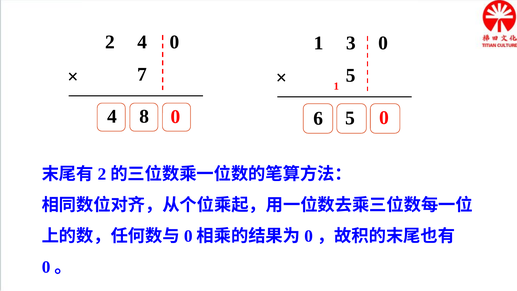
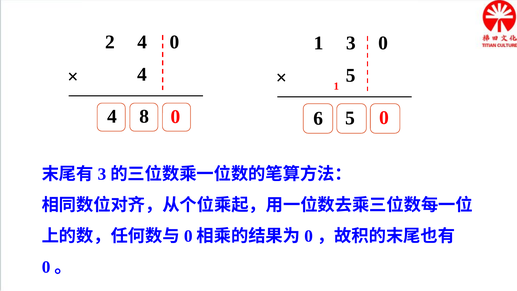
7: 7 -> 4 (142, 74)
2: 2 -> 3 (102, 174)
